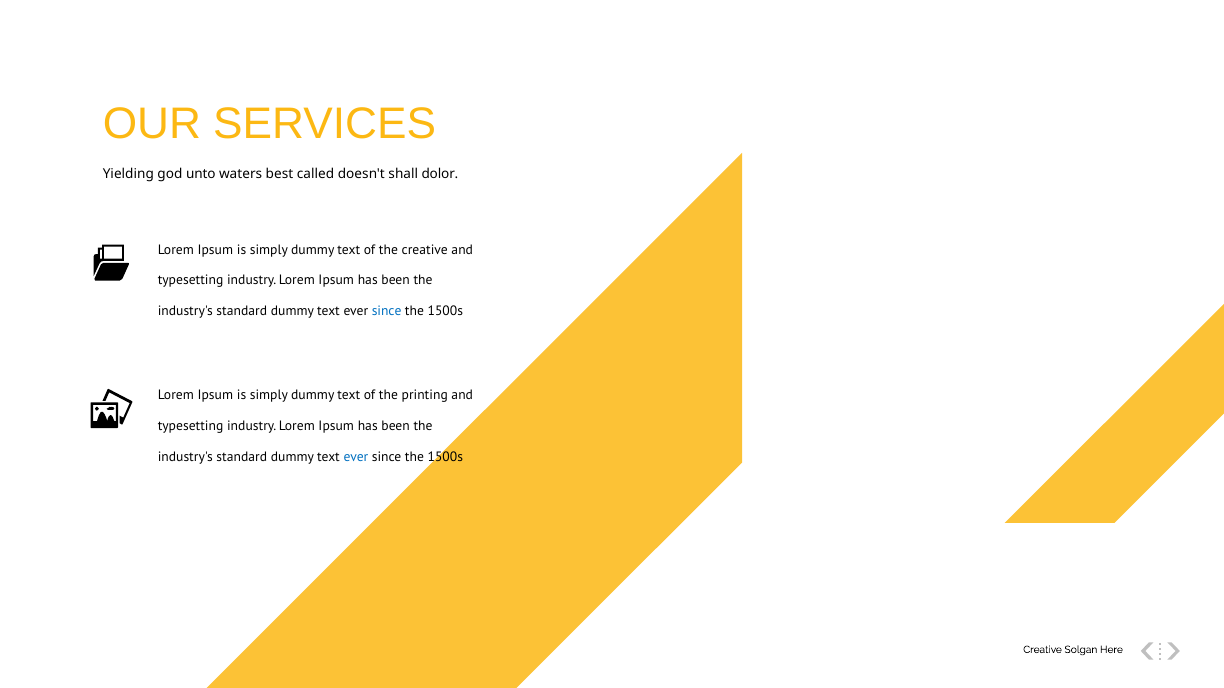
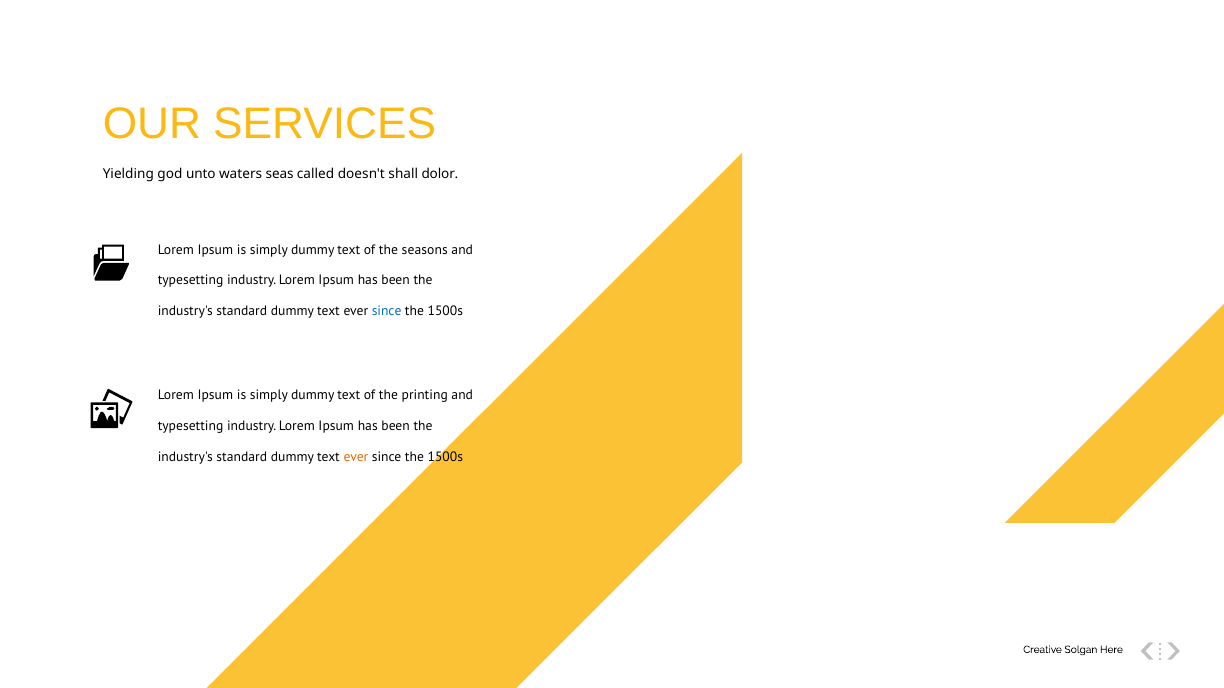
best: best -> seas (280, 174)
the creative: creative -> seasons (425, 250)
ever colour: blue -> orange (356, 458)
